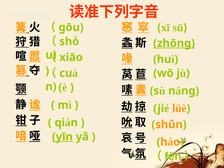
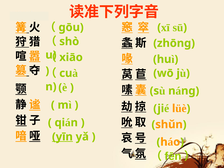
zhōng underline: present -> none (174, 43)
